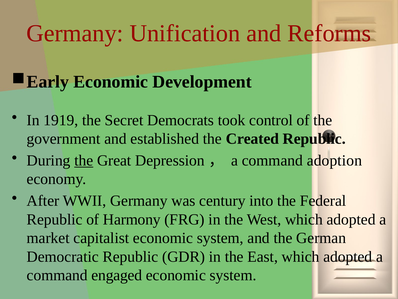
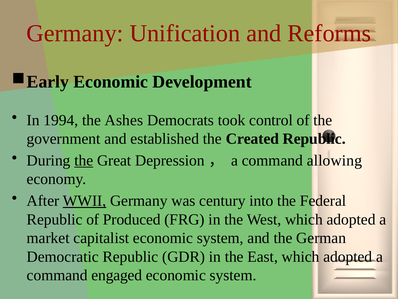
1919: 1919 -> 1994 (61, 120)
Secret: Secret -> Ashes (124, 120)
adoption: adoption -> allowing (334, 160)
WWII underline: none -> present (85, 200)
Harmony: Harmony -> Produced (132, 219)
